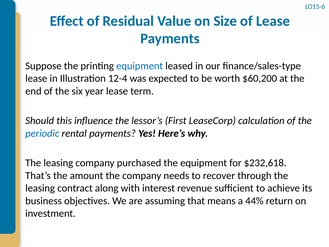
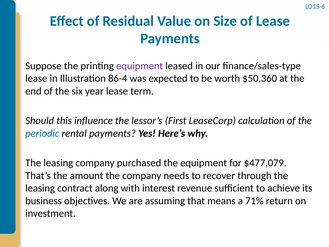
equipment colour: blue -> purple (140, 66)
12-4: 12-4 -> 86-4 (118, 78)
$60,200: $60,200 -> $50,360 (260, 78)
$232,618: $232,618 -> $477,079 (265, 163)
44%: 44% -> 71% (254, 201)
